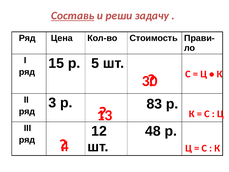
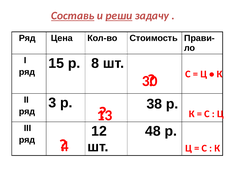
реши underline: none -> present (119, 16)
5: 5 -> 8 (95, 63)
83: 83 -> 38 (154, 104)
